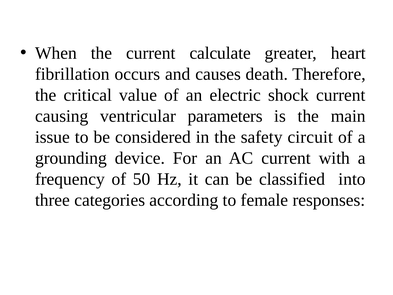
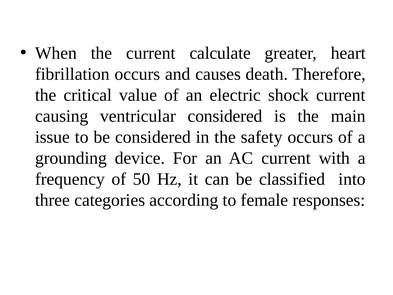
ventricular parameters: parameters -> considered (225, 116)
safety circuit: circuit -> occurs (310, 137)
